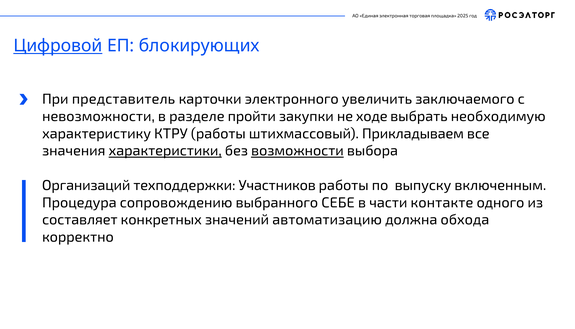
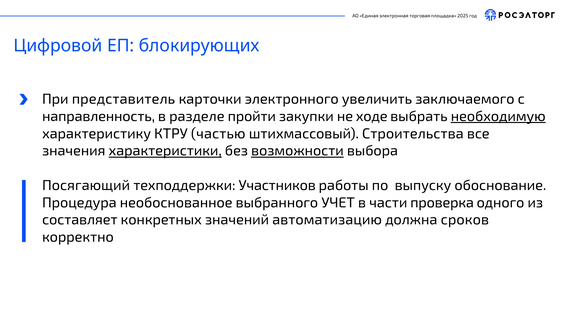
Цифровой underline: present -> none (58, 46)
невозможности: невозможности -> направленность (99, 116)
необходимую underline: none -> present (498, 116)
КТРУ работы: работы -> частью (218, 134)
Прикладываем: Прикладываем -> Строительства (413, 134)
Организаций: Организаций -> Посягающий (86, 185)
включенным: включенным -> обоснование (500, 185)
сопровождению: сопровождению -> необоснованное (176, 203)
СЕБЕ: СЕБЕ -> УЧЕТ (338, 203)
контакте: контакте -> проверка (442, 203)
обхода: обхода -> сроков (465, 220)
